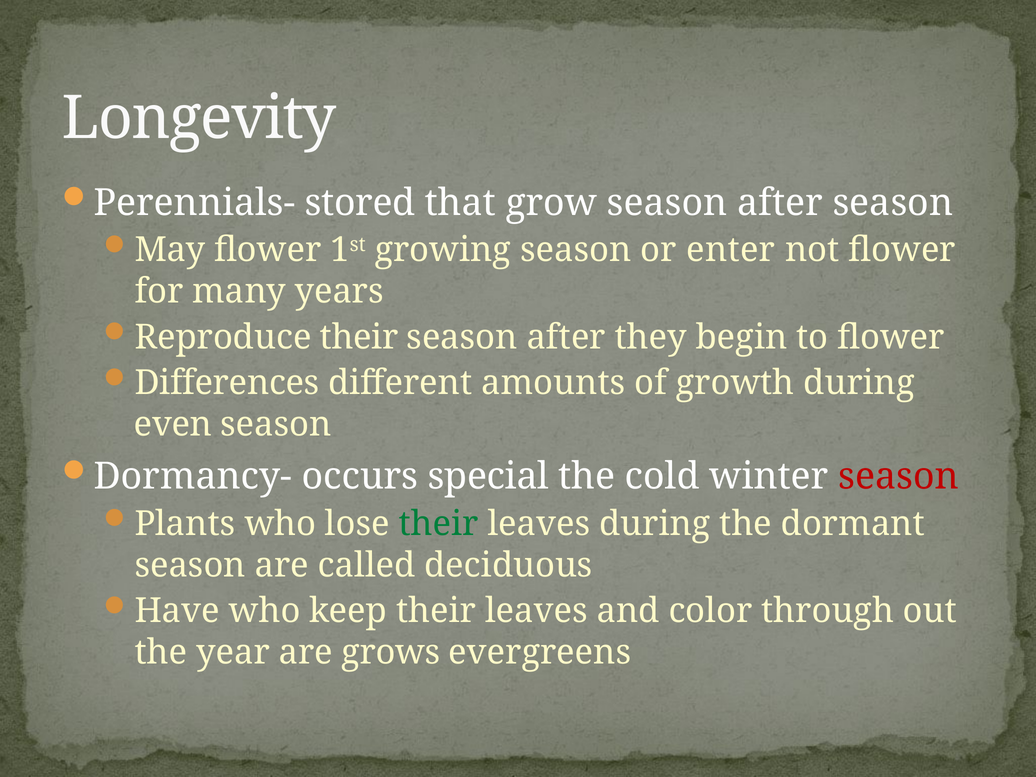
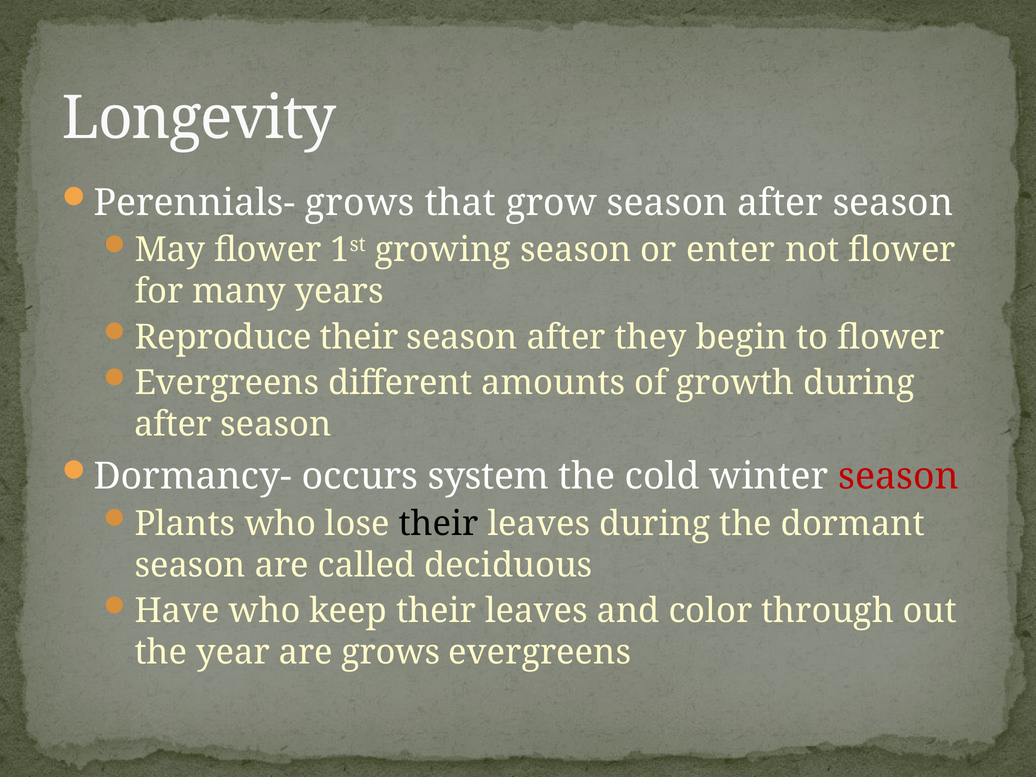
Perennials- stored: stored -> grows (360, 203)
Differences: Differences -> Evergreens (227, 383)
even: even -> after (173, 424)
special: special -> system (488, 476)
their colour: green -> black (439, 524)
